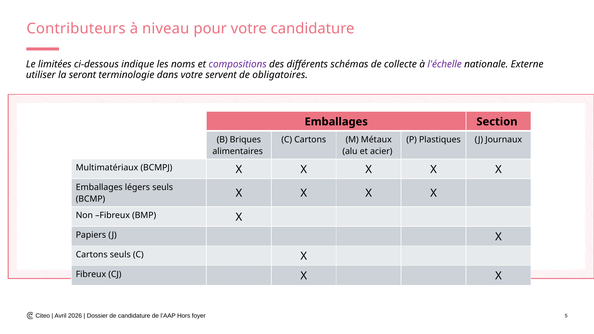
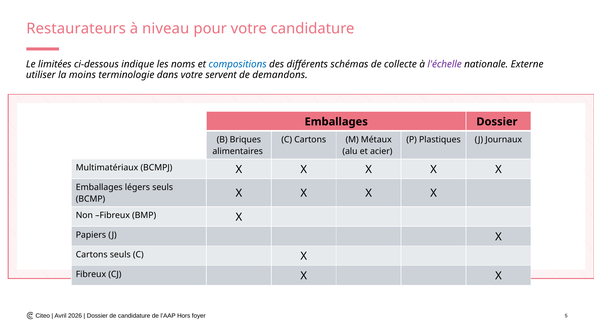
Contributeurs: Contributeurs -> Restaurateurs (76, 29)
compositions colour: purple -> blue (238, 64)
seront: seront -> moins (82, 75)
obligatoires: obligatoires -> demandons (280, 75)
Emballages Section: Section -> Dossier (497, 122)
